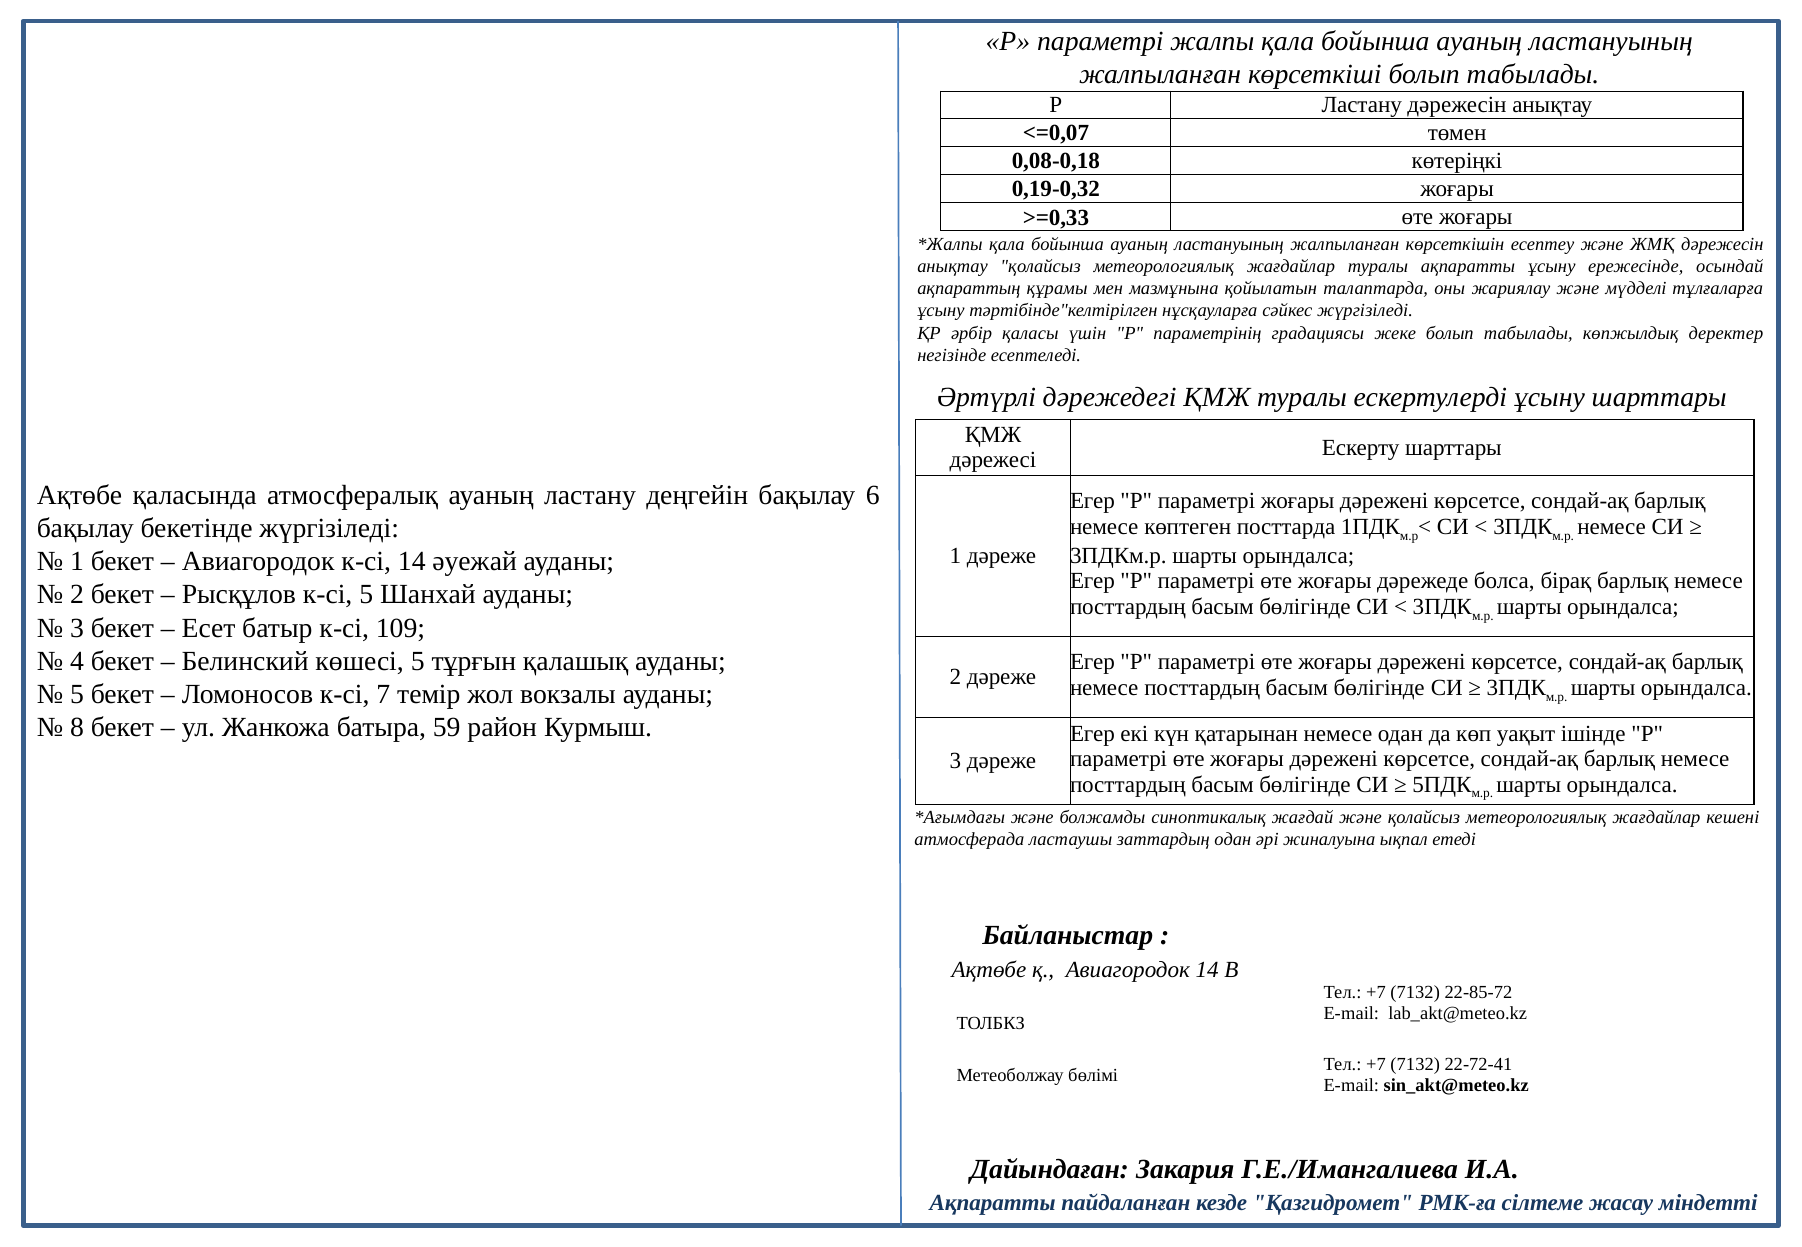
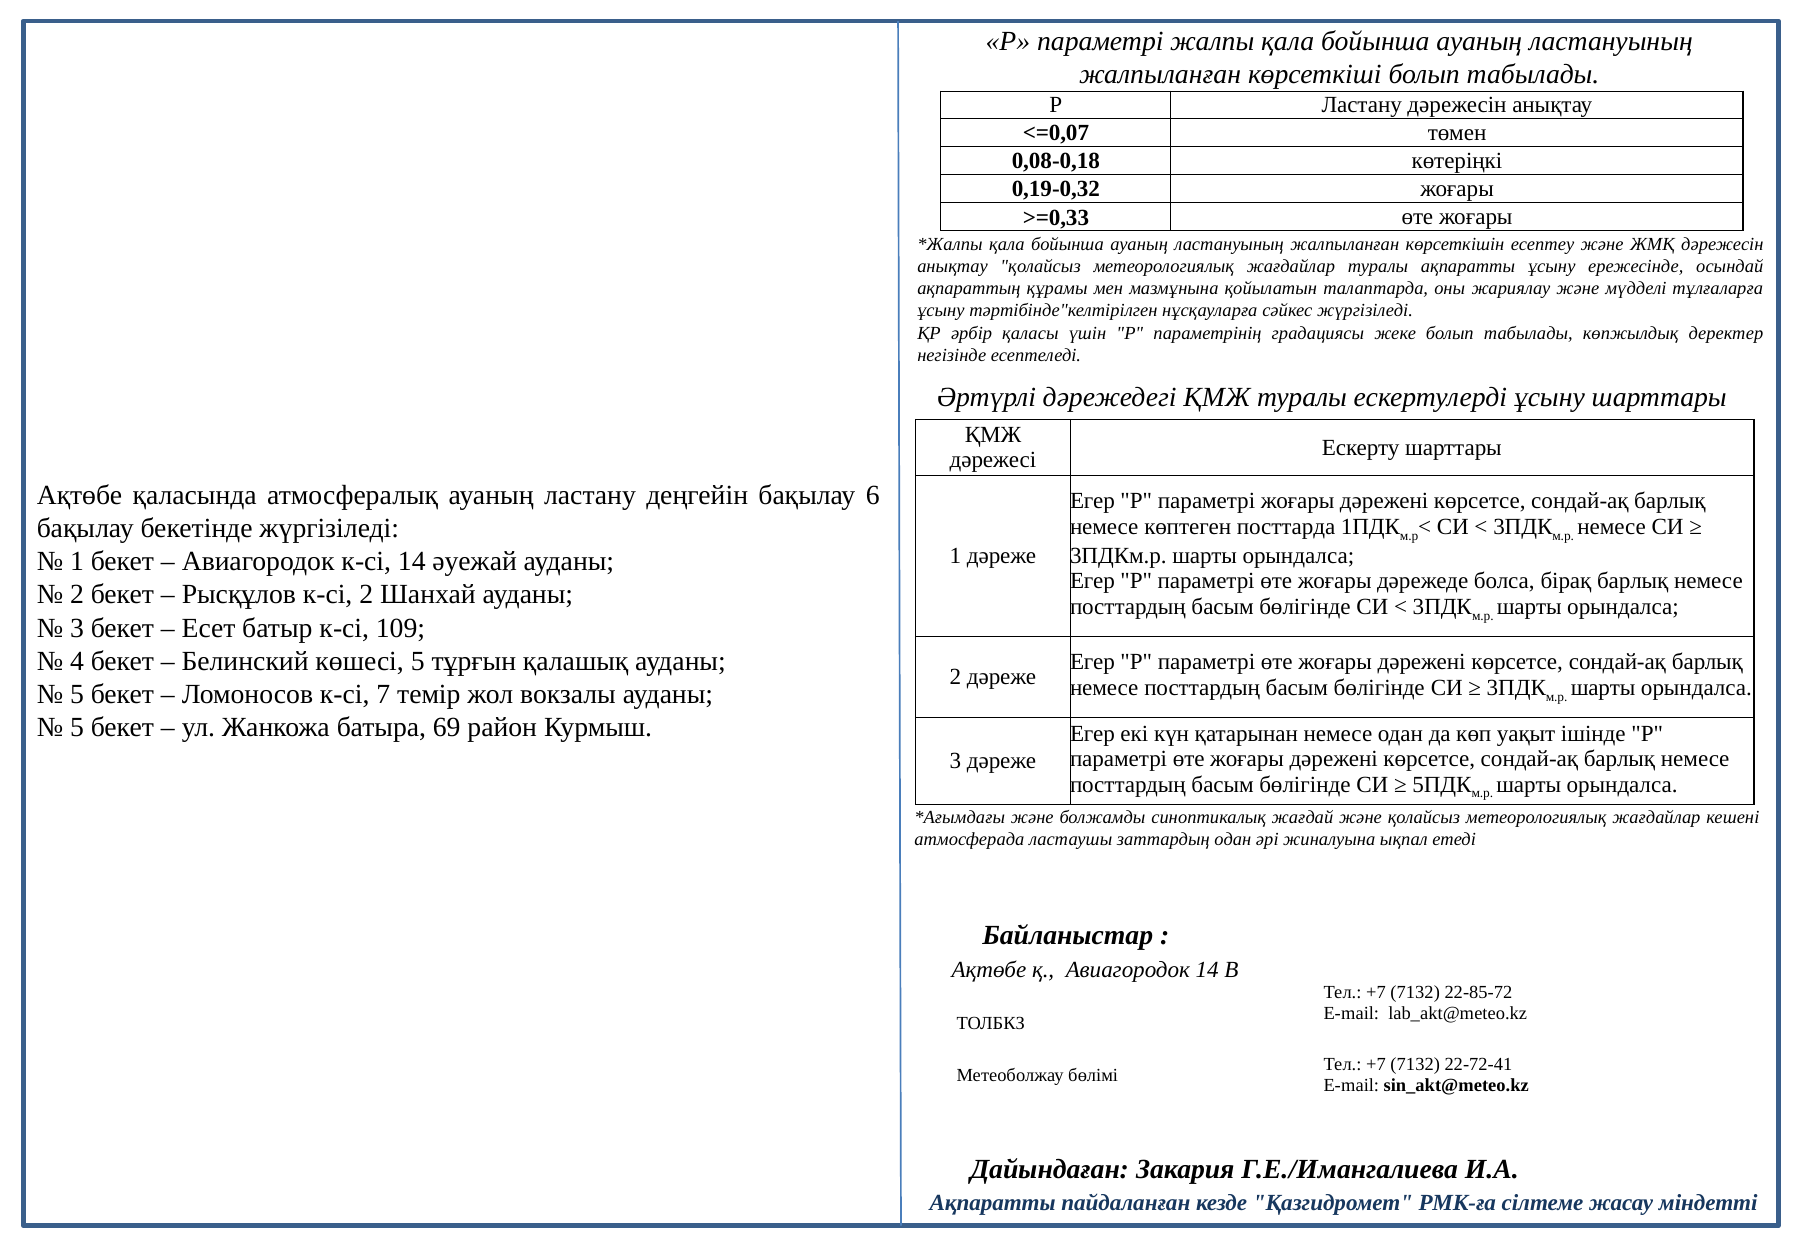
к-сі 5: 5 -> 2 (366, 595)
8: 8 -> 5 (77, 728)
59: 59 -> 69 (447, 728)
